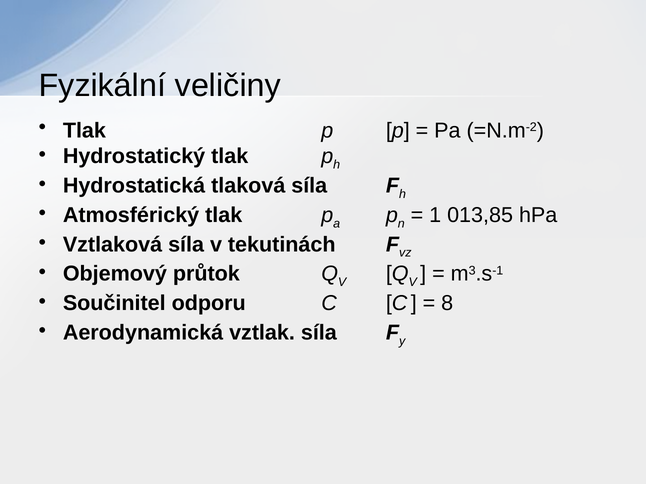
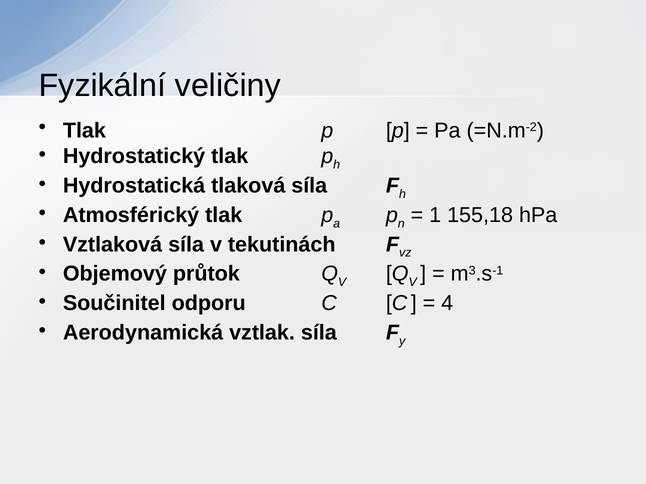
013,85: 013,85 -> 155,18 (480, 215)
8: 8 -> 4 (447, 304)
